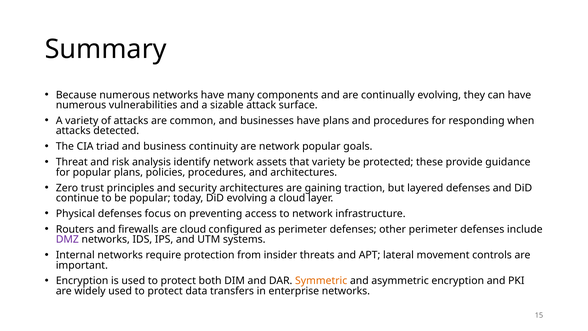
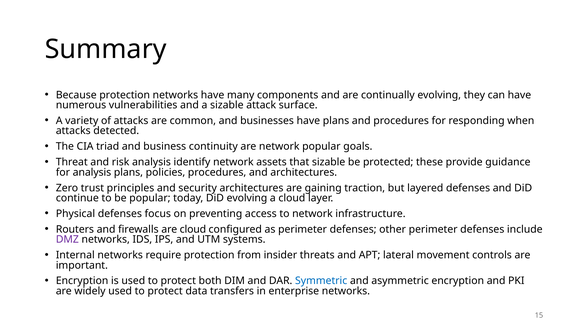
Because numerous: numerous -> protection (125, 95)
that variety: variety -> sizable (329, 162)
for popular: popular -> analysis (92, 172)
Symmetric colour: orange -> blue (321, 281)
